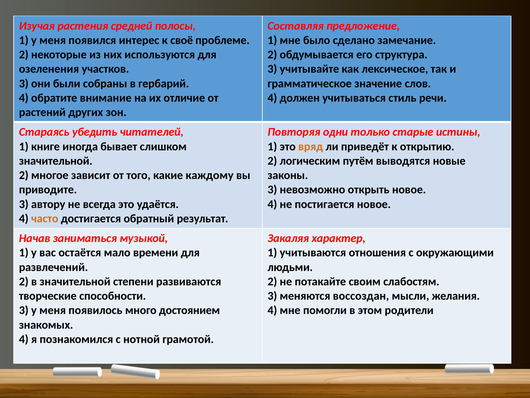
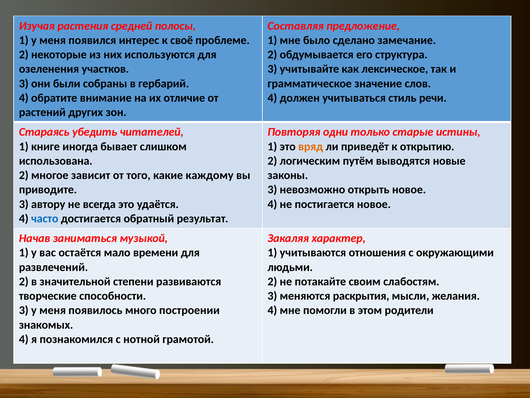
значительной: значительной -> использована (56, 161)
часто colour: orange -> blue (45, 218)
воссоздан: воссоздан -> раскрытия (361, 296)
достоянием: достоянием -> построении (189, 310)
